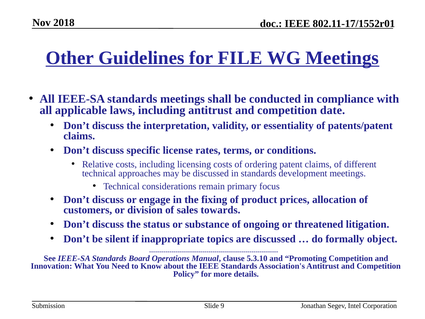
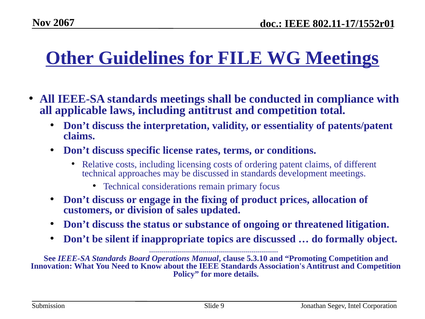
2018: 2018 -> 2067 (64, 23)
date: date -> total (333, 110)
towards: towards -> updated (221, 210)
